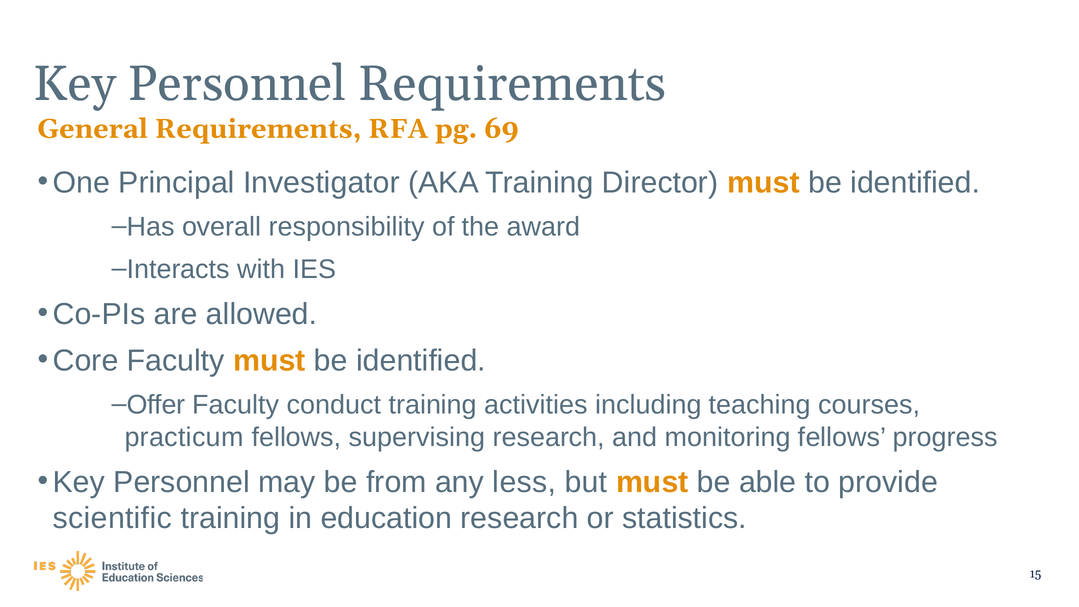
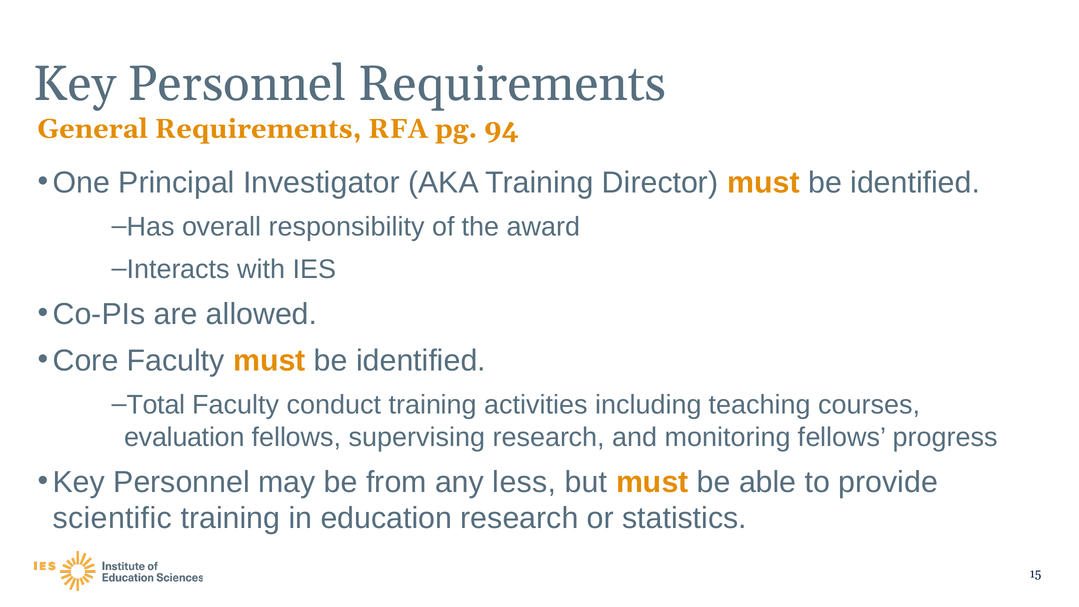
69: 69 -> 94 (501, 129)
Offer: Offer -> Total (156, 405)
practicum: practicum -> evaluation (184, 437)
